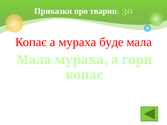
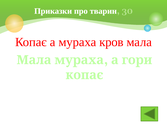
буде: буде -> кров (111, 42)
